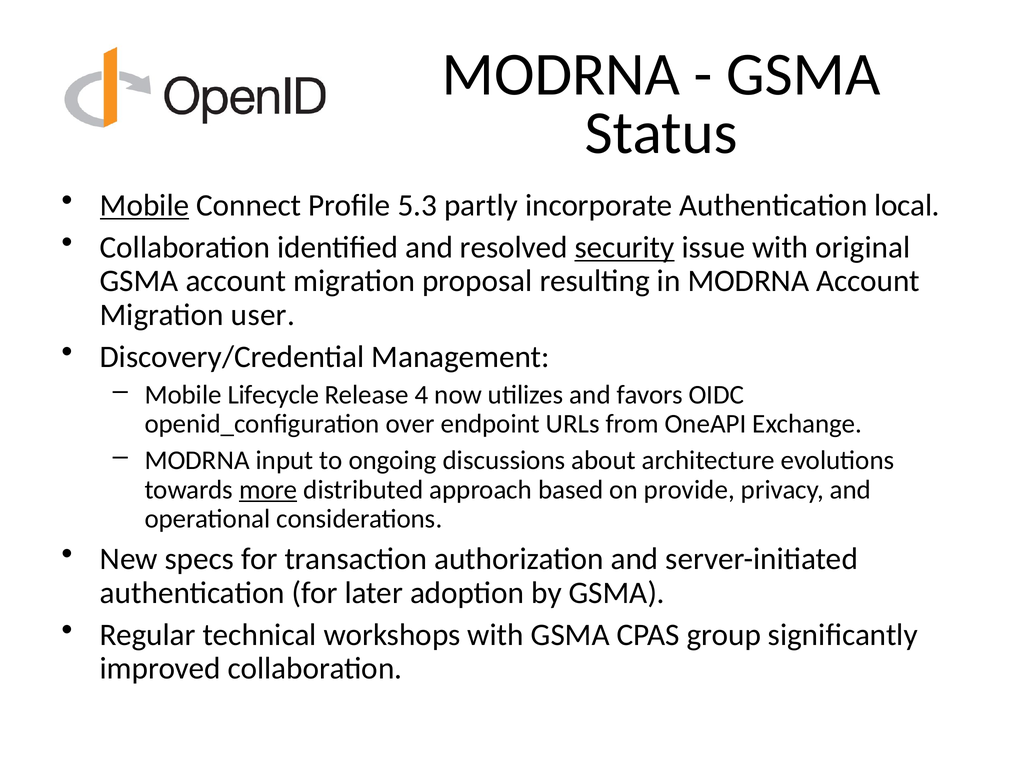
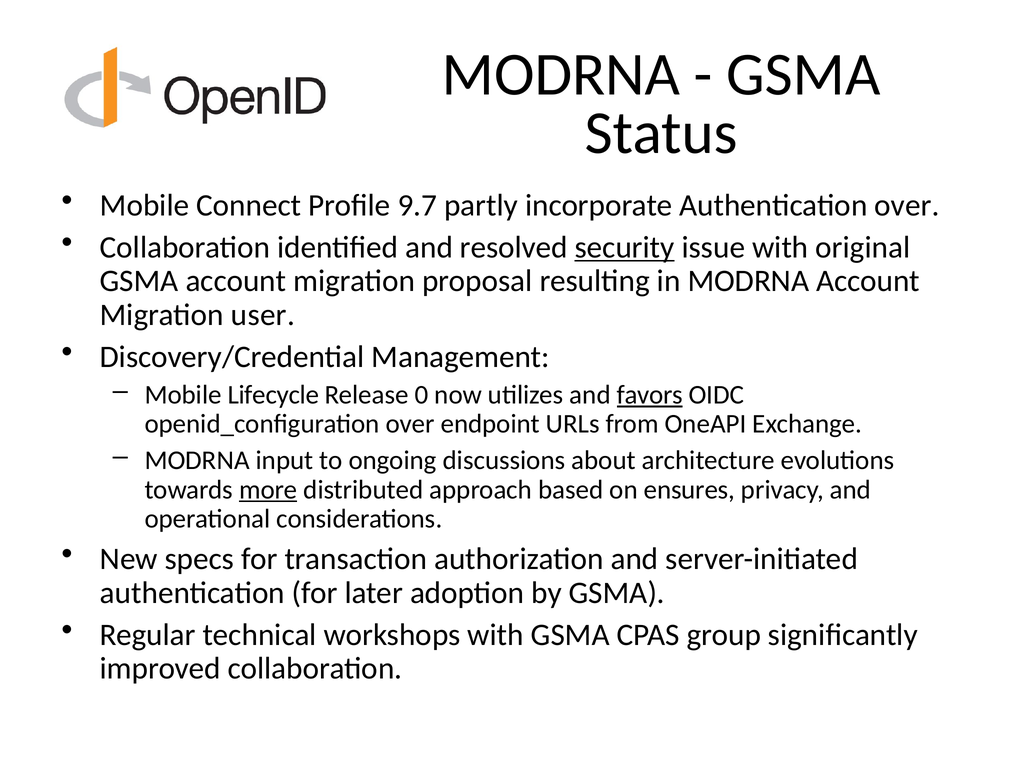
Mobile underline: present -> none (145, 205)
5.3: 5.3 -> 9.7 (417, 205)
Authentication local: local -> over (907, 205)
4: 4 -> 0 (421, 395)
favors underline: none -> present (650, 395)
provide: provide -> ensures (689, 490)
